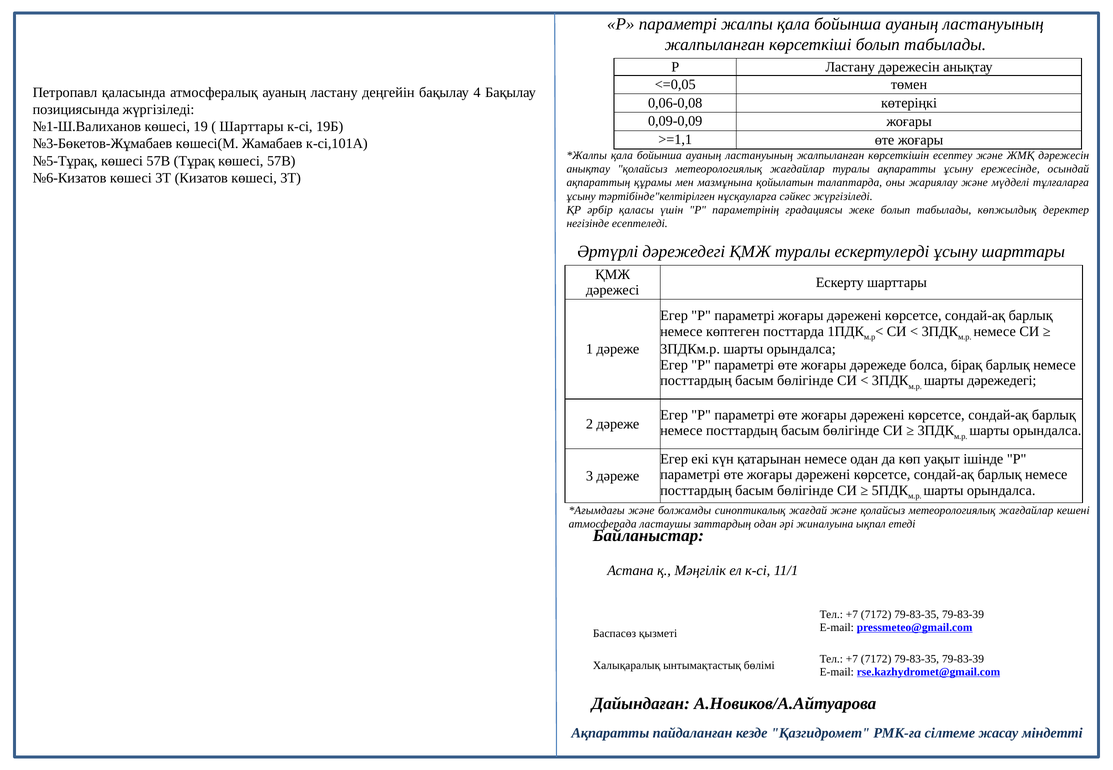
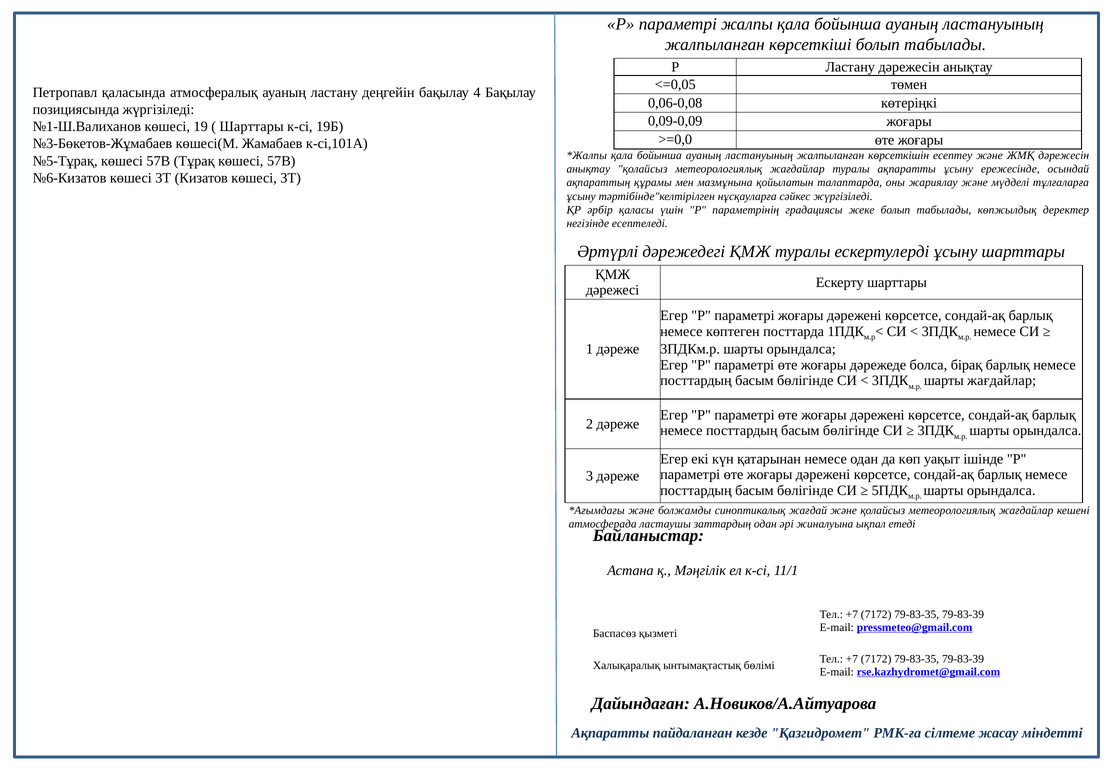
>=1,1: >=1,1 -> >=0,0 (675, 140)
шарты дәрежедегі: дәрежедегі -> жағдайлар (1002, 381)
